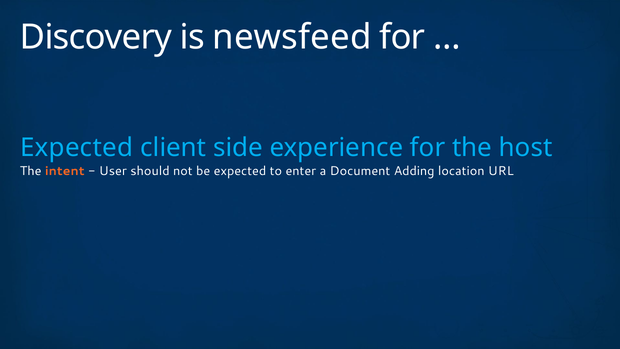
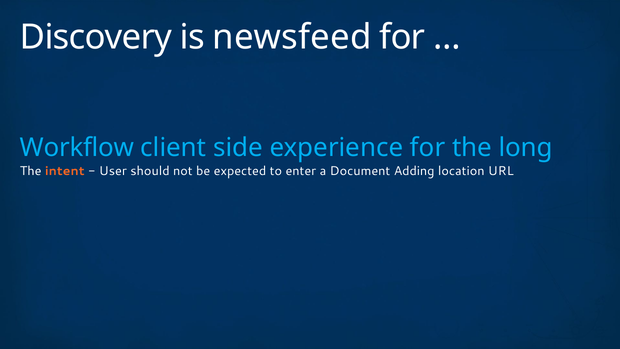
Expected: Expected -> Workflow (77, 148)
host: host -> long (526, 148)
